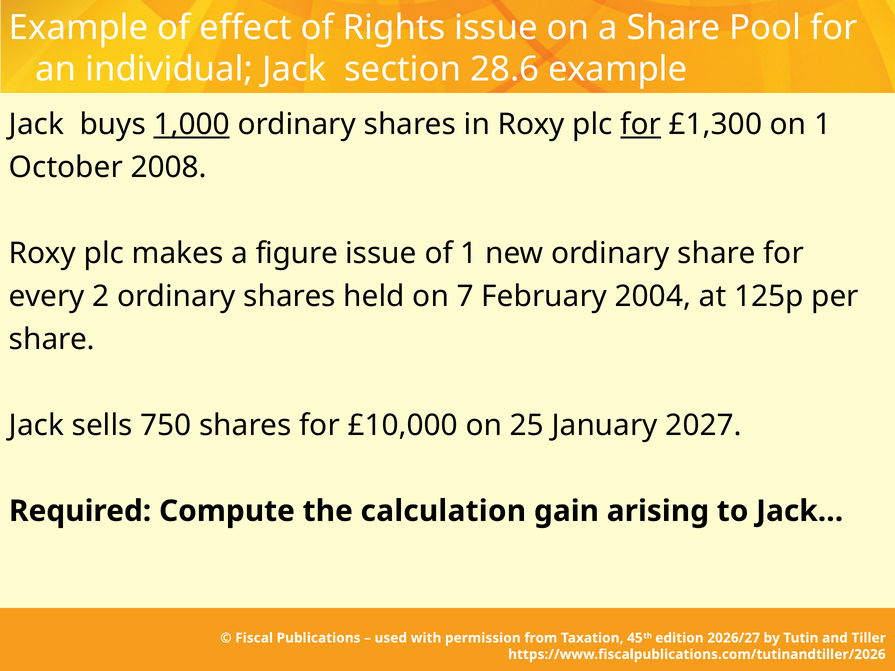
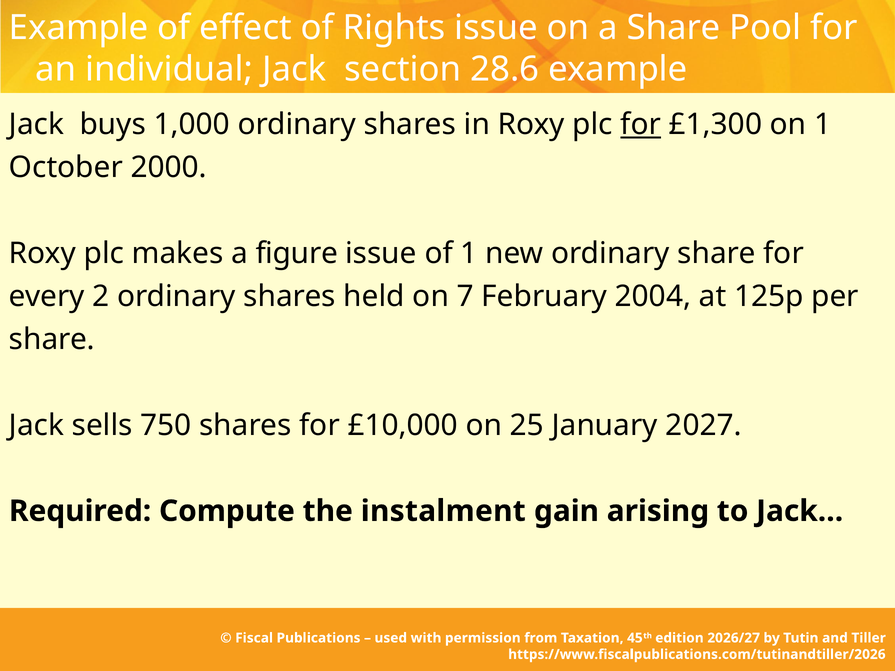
1,000 underline: present -> none (192, 125)
2008: 2008 -> 2000 (169, 168)
calculation: calculation -> instalment (443, 511)
